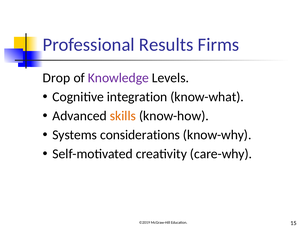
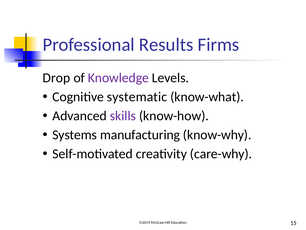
integration: integration -> systematic (137, 97)
skills colour: orange -> purple (123, 116)
considerations: considerations -> manufacturing (140, 135)
